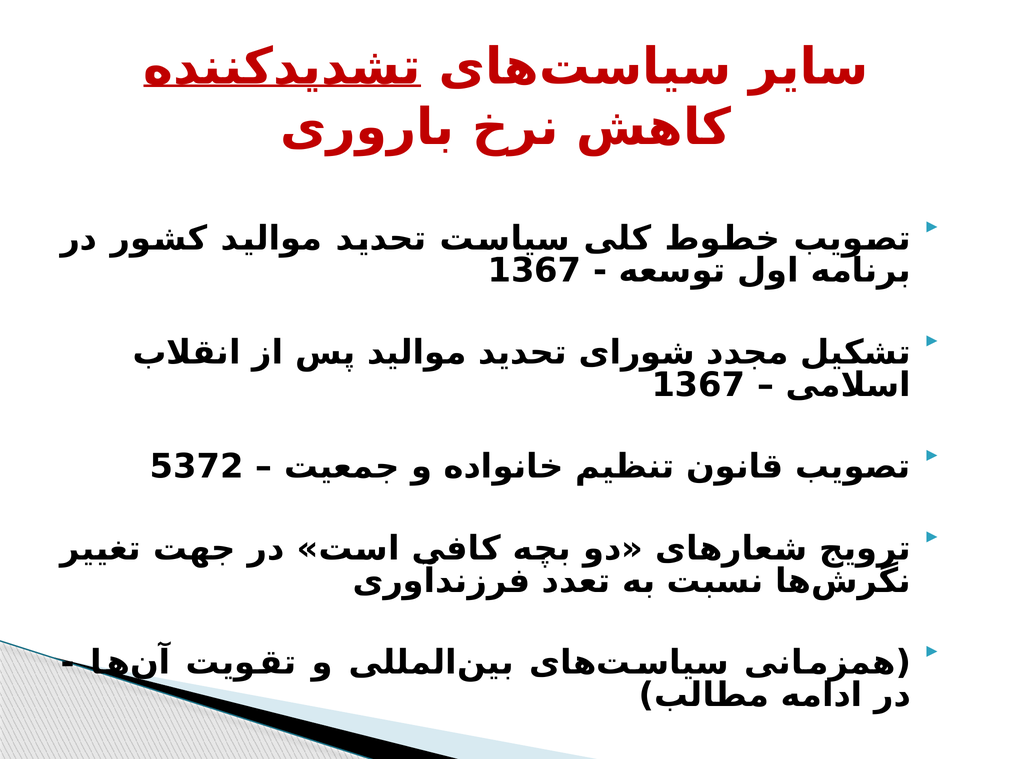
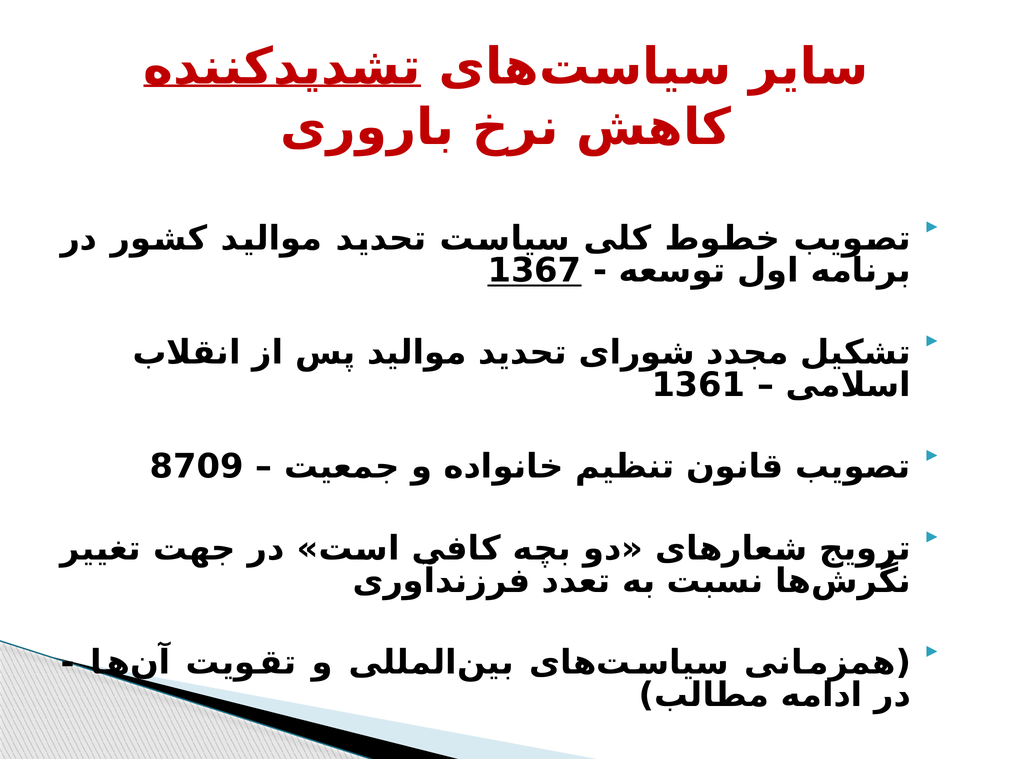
1367 underline: none -> present (534, 271)
1367: 1367 -> 1361 (698, 385)
5372: 5372 -> 8709 (197, 467)
